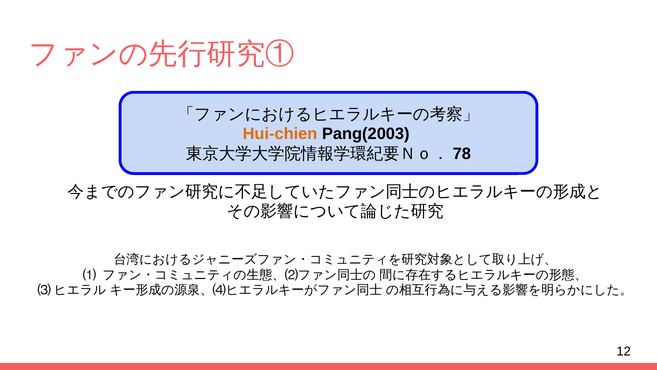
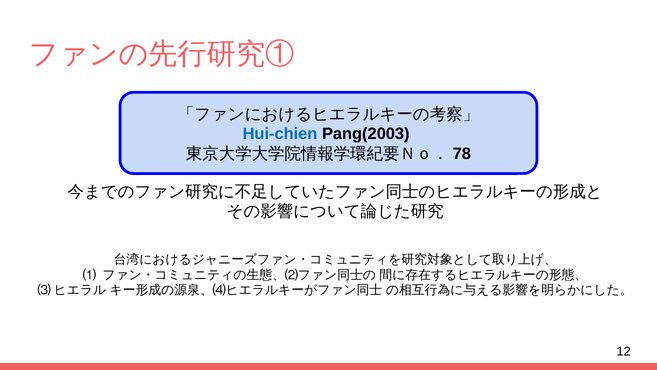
Hui-chien colour: orange -> blue (280, 134)
